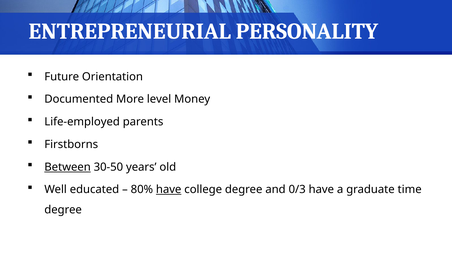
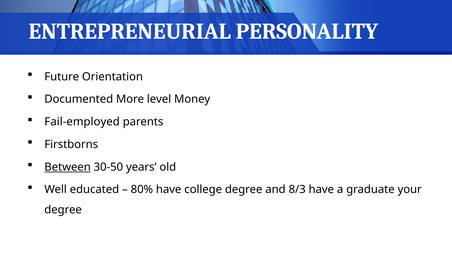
Life-employed: Life-employed -> Fail-employed (82, 122)
have underline: present -> none (169, 190)
0/3: 0/3 -> 8/3 (297, 190)
time: time -> your (410, 190)
